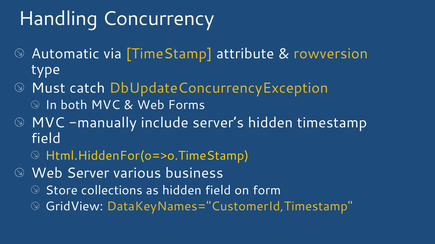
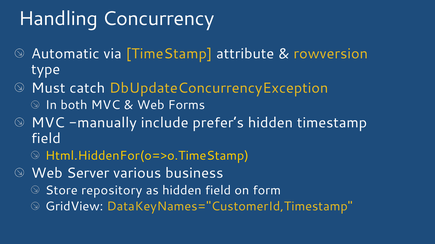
server’s: server’s -> prefer’s (218, 123)
collections: collections -> repository (112, 191)
